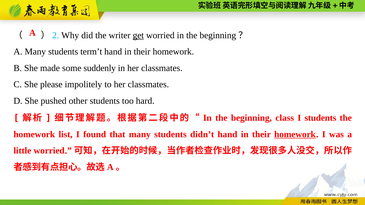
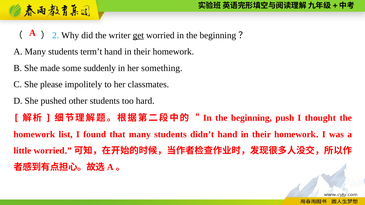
in her classmates: classmates -> something (162, 68)
class: class -> push (285, 118)
I students: students -> thought (320, 118)
homework underline: present -> none (295, 135)
